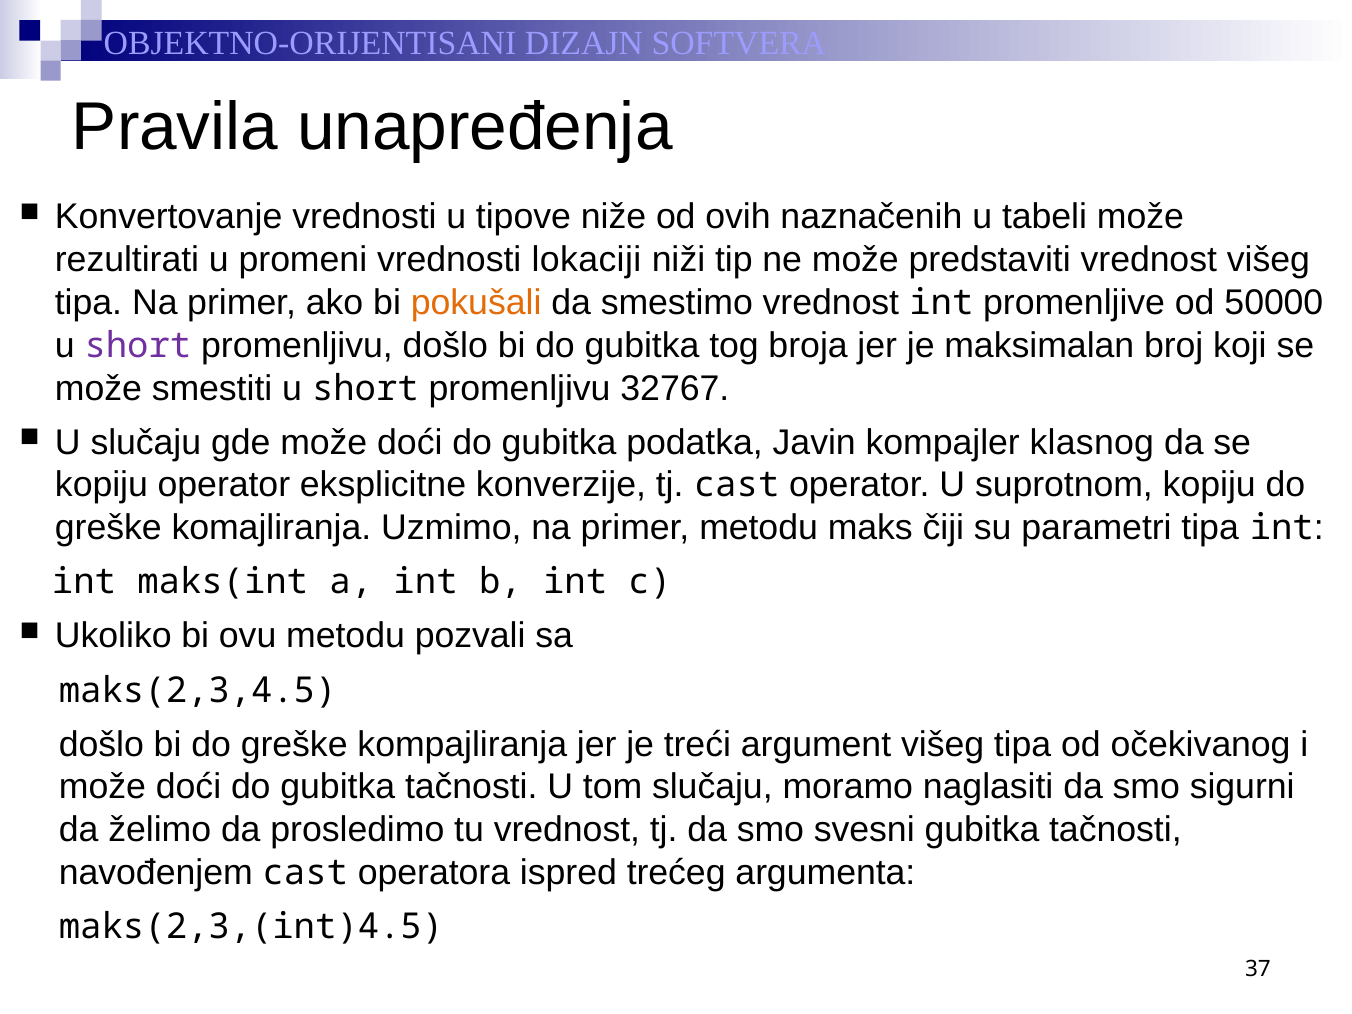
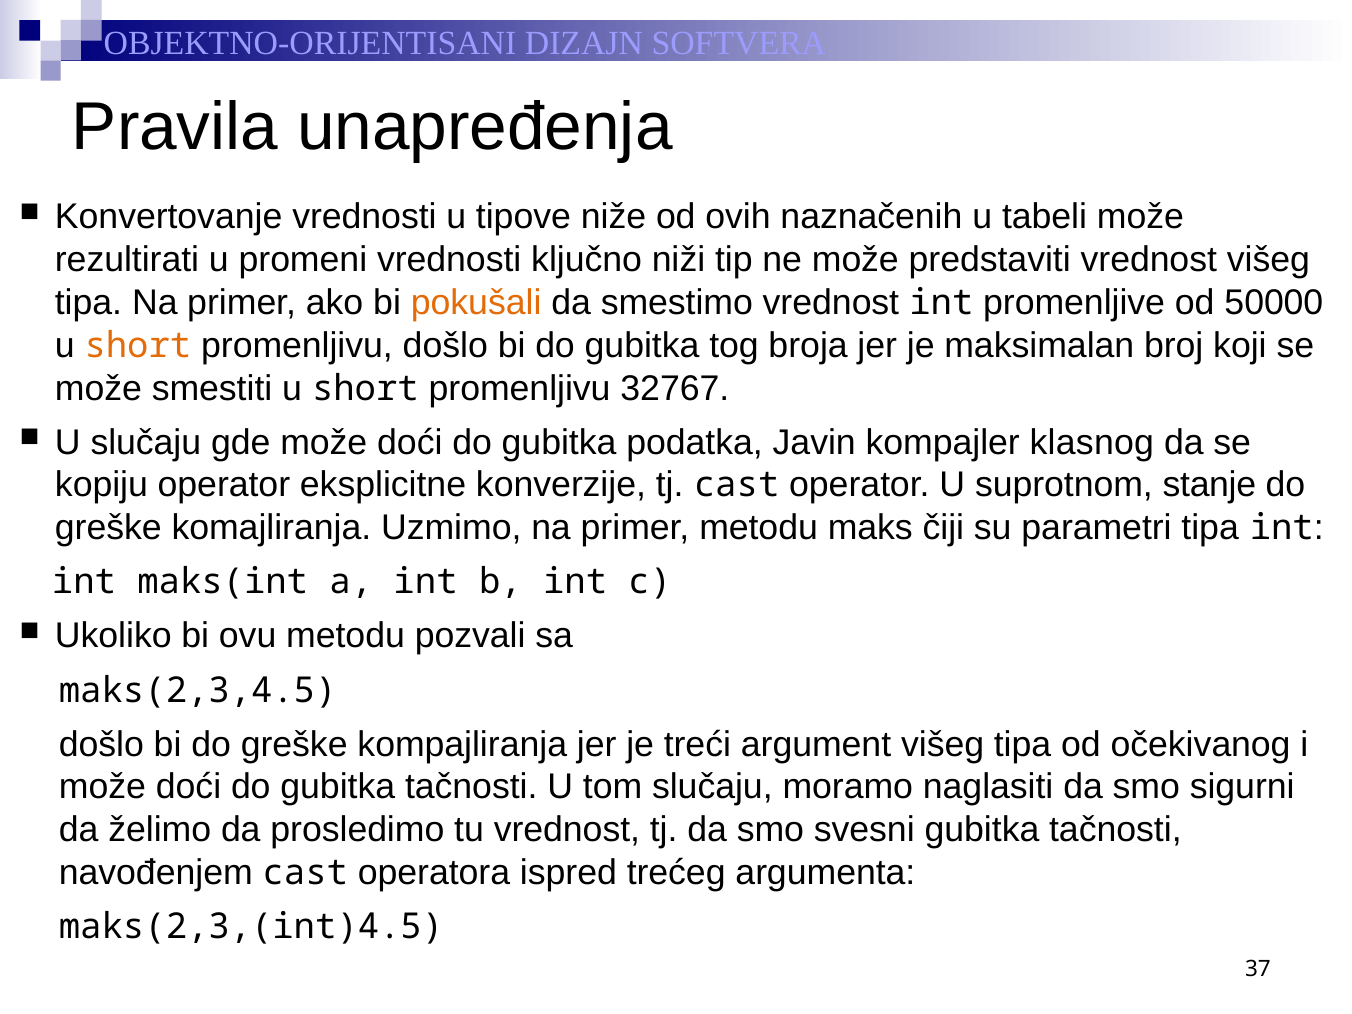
lokaciji: lokaciji -> ključno (587, 260)
short colour: purple -> orange (138, 346)
suprotnom kopiju: kopiju -> stanje (1209, 485)
